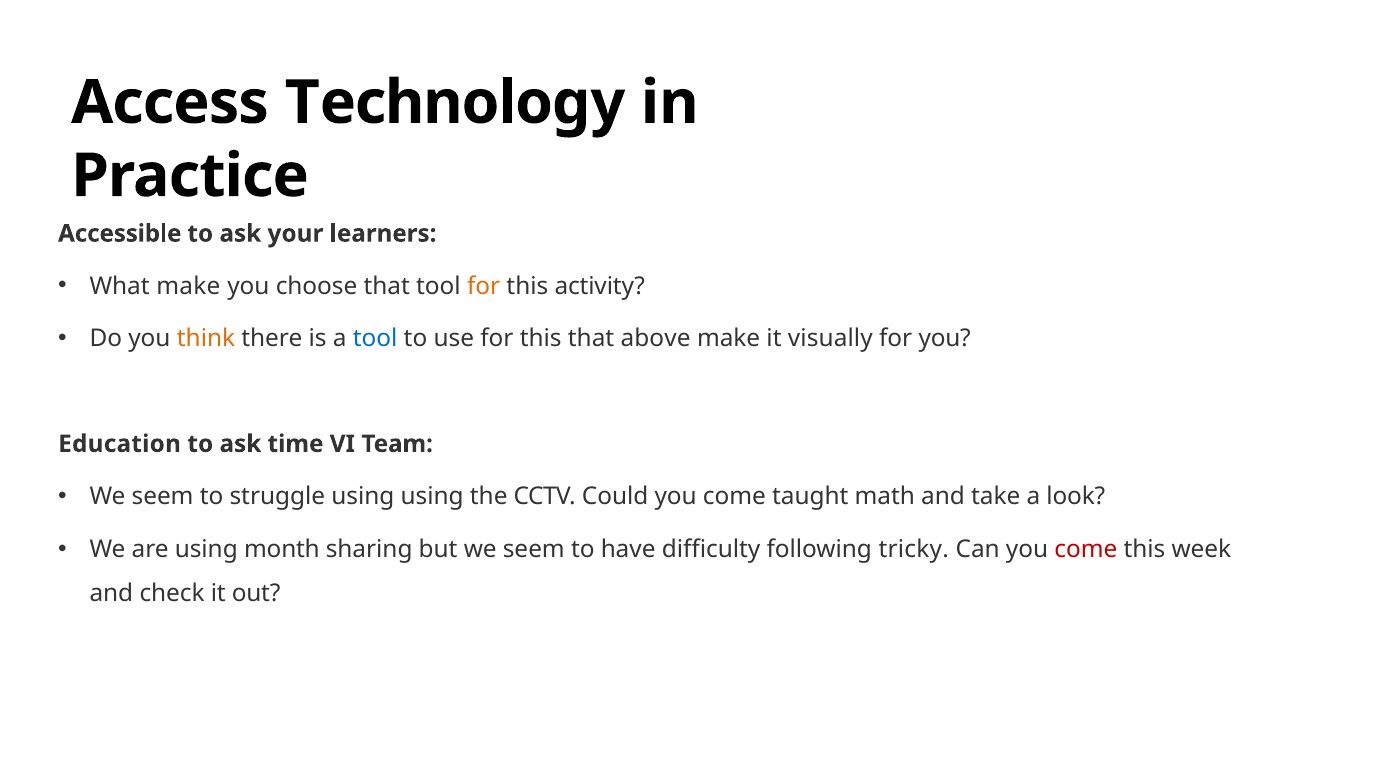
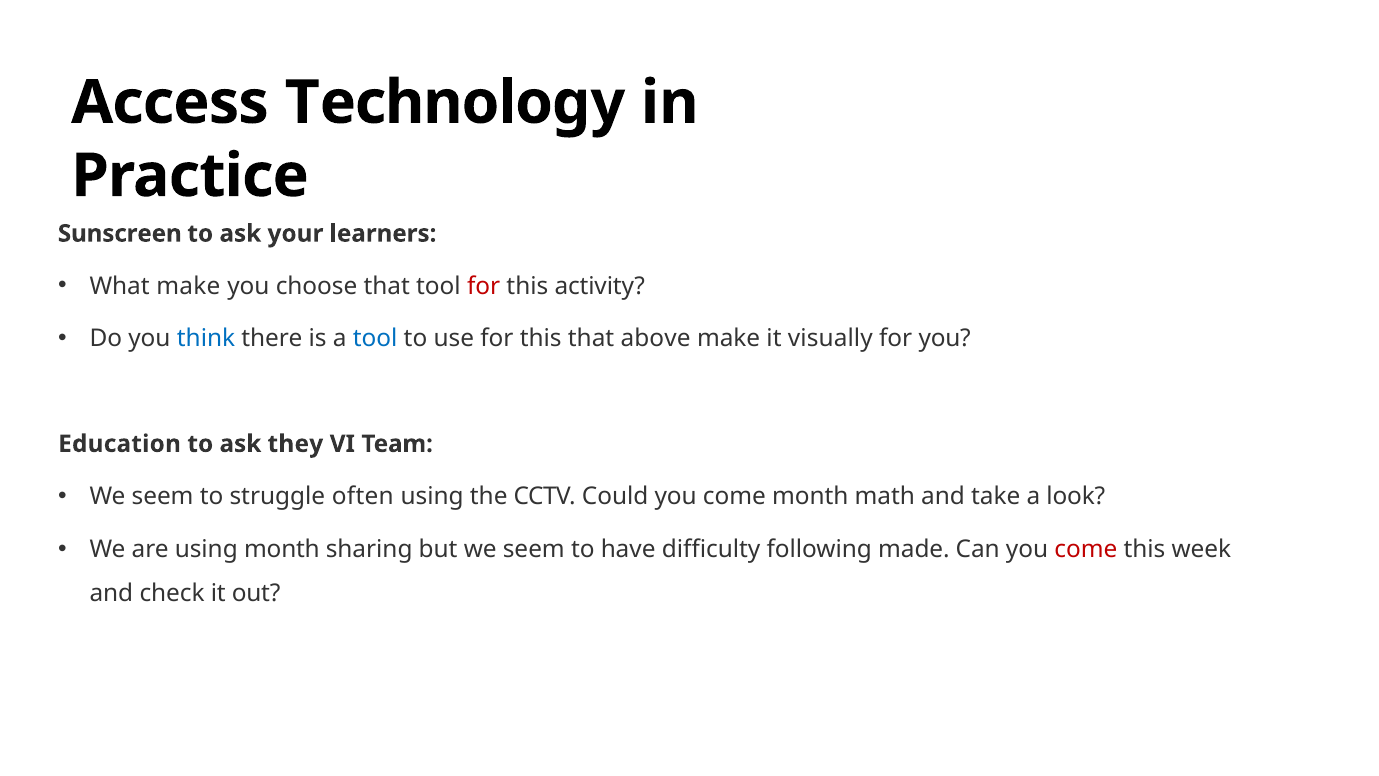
Accessible: Accessible -> Sunscreen (120, 234)
for colour: orange -> red (484, 286)
think colour: orange -> blue (206, 338)
time: time -> they (295, 444)
struggle using: using -> often (363, 496)
come taught: taught -> month (810, 496)
tricky: tricky -> made (914, 550)
